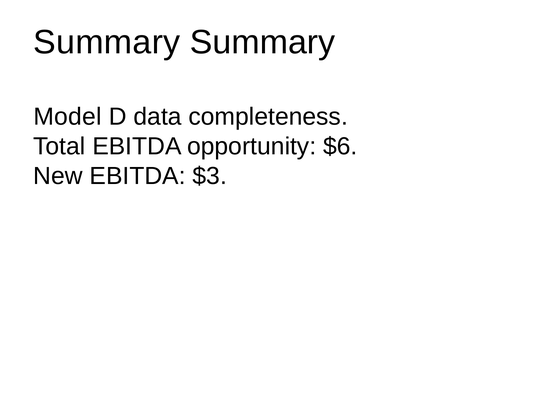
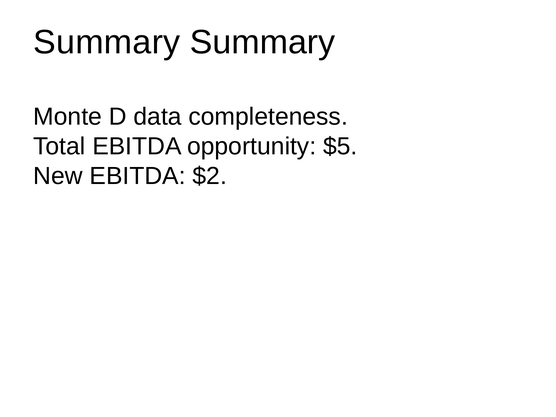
Model: Model -> Monte (68, 117)
$6: $6 -> $5 (340, 146)
$3: $3 -> $2 (210, 176)
